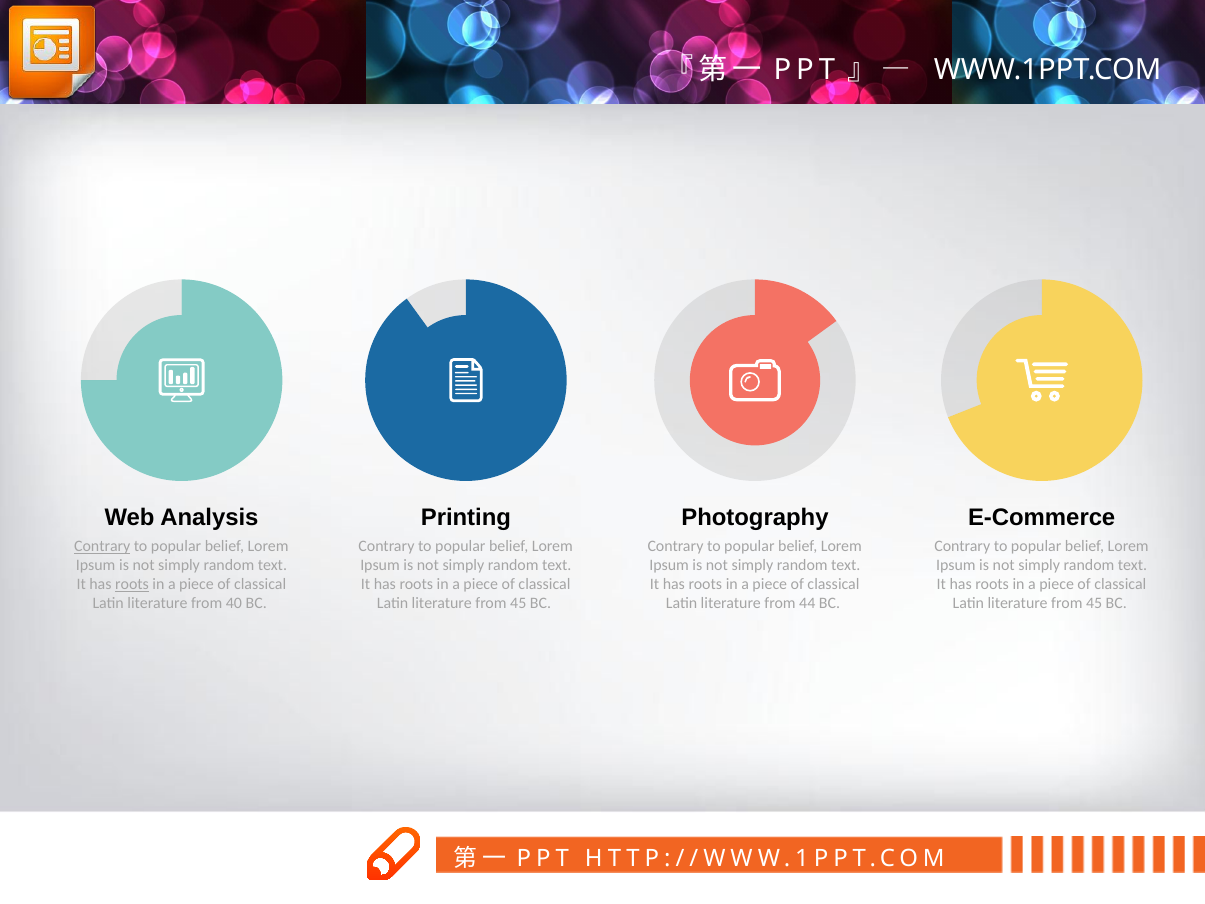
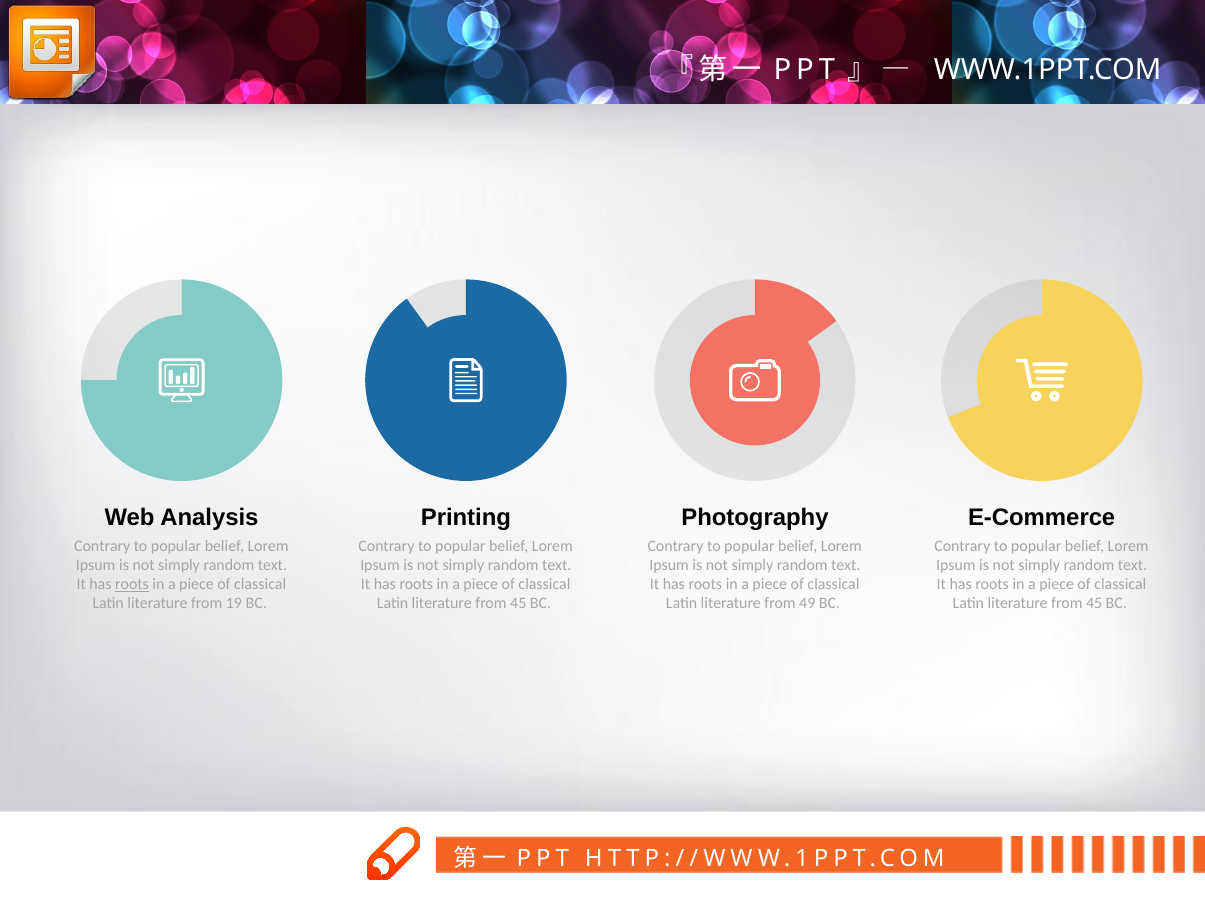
Contrary underline: present -> none (102, 546)
40: 40 -> 19 (234, 603)
44: 44 -> 49 (807, 603)
